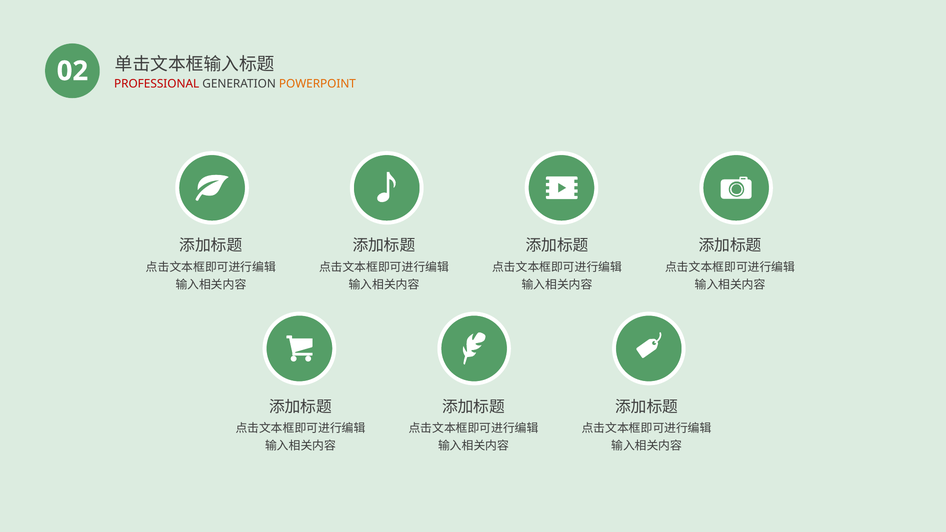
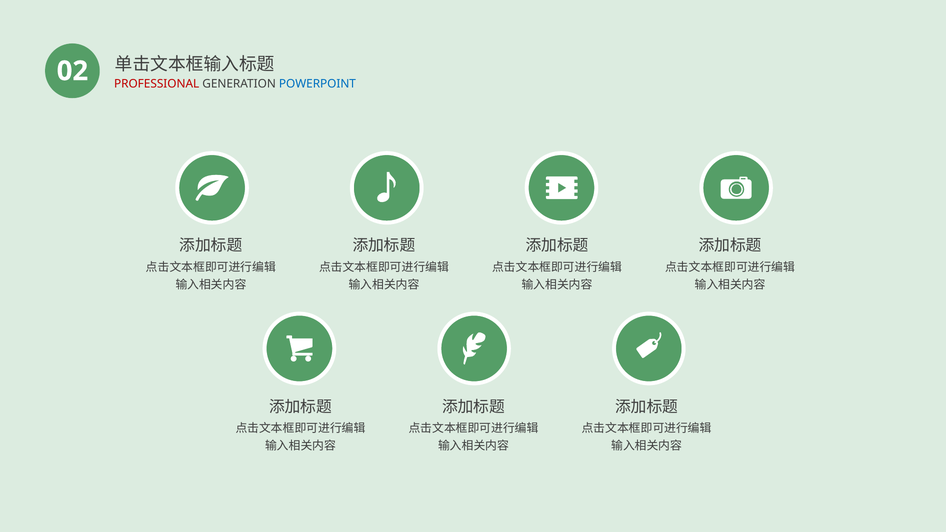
POWERPOINT colour: orange -> blue (317, 84)
